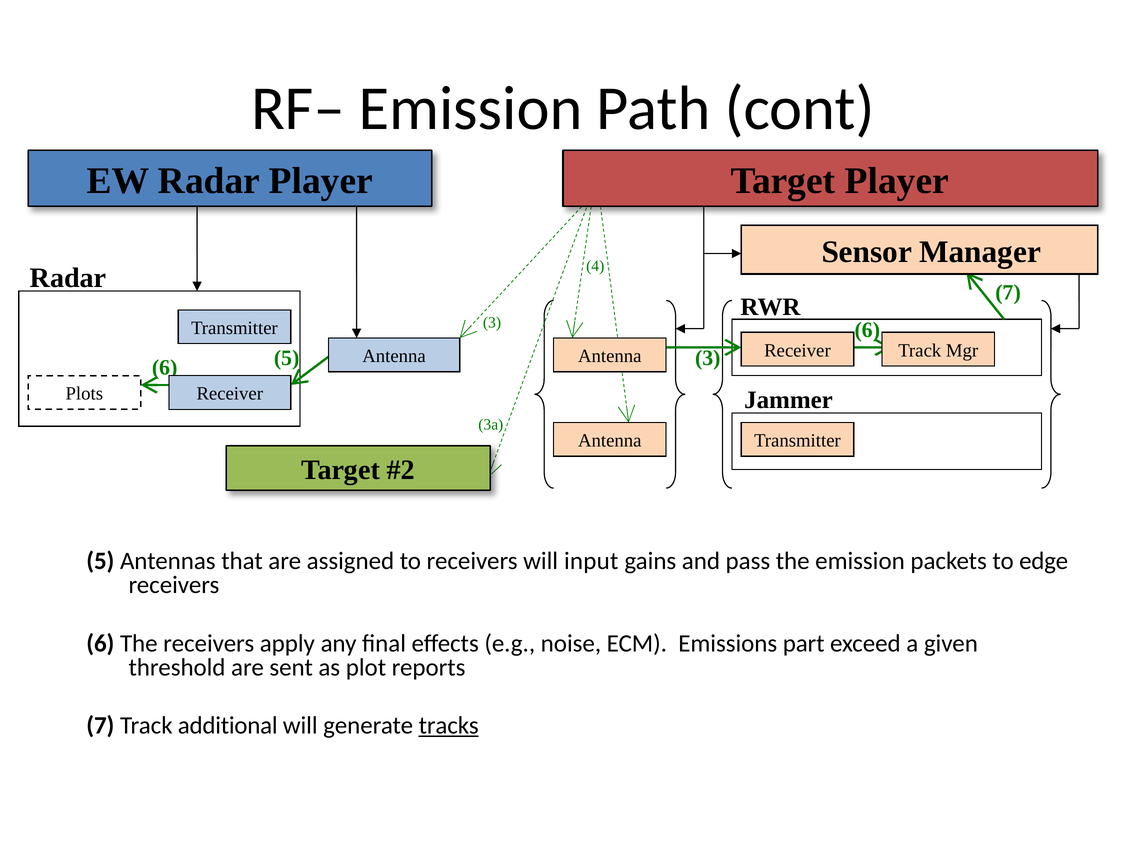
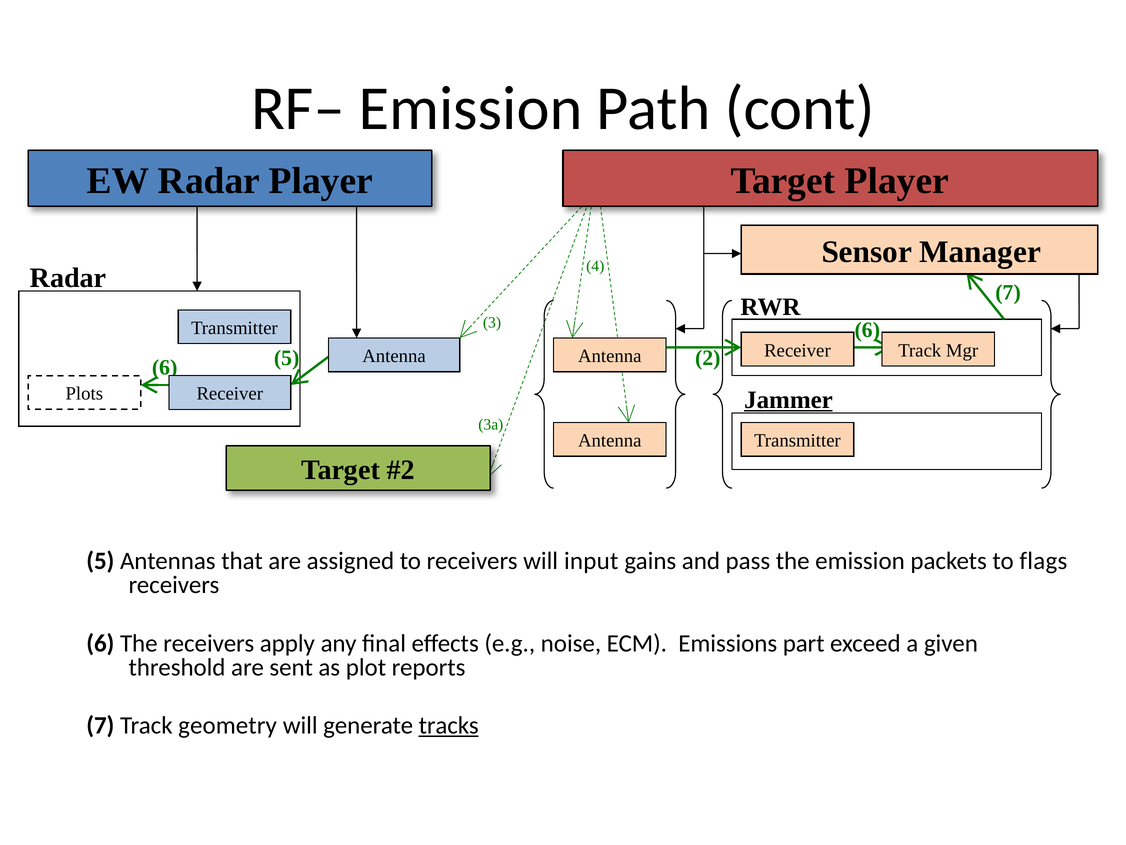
5 3: 3 -> 2 (708, 358)
Jammer underline: none -> present (788, 400)
edge: edge -> flags (1043, 561)
additional: additional -> geometry (228, 725)
